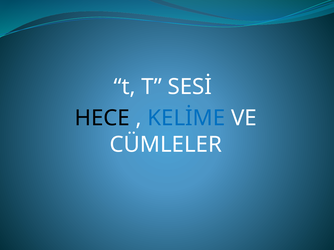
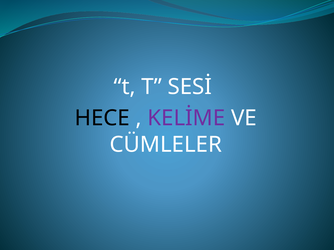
KELİME colour: blue -> purple (186, 118)
